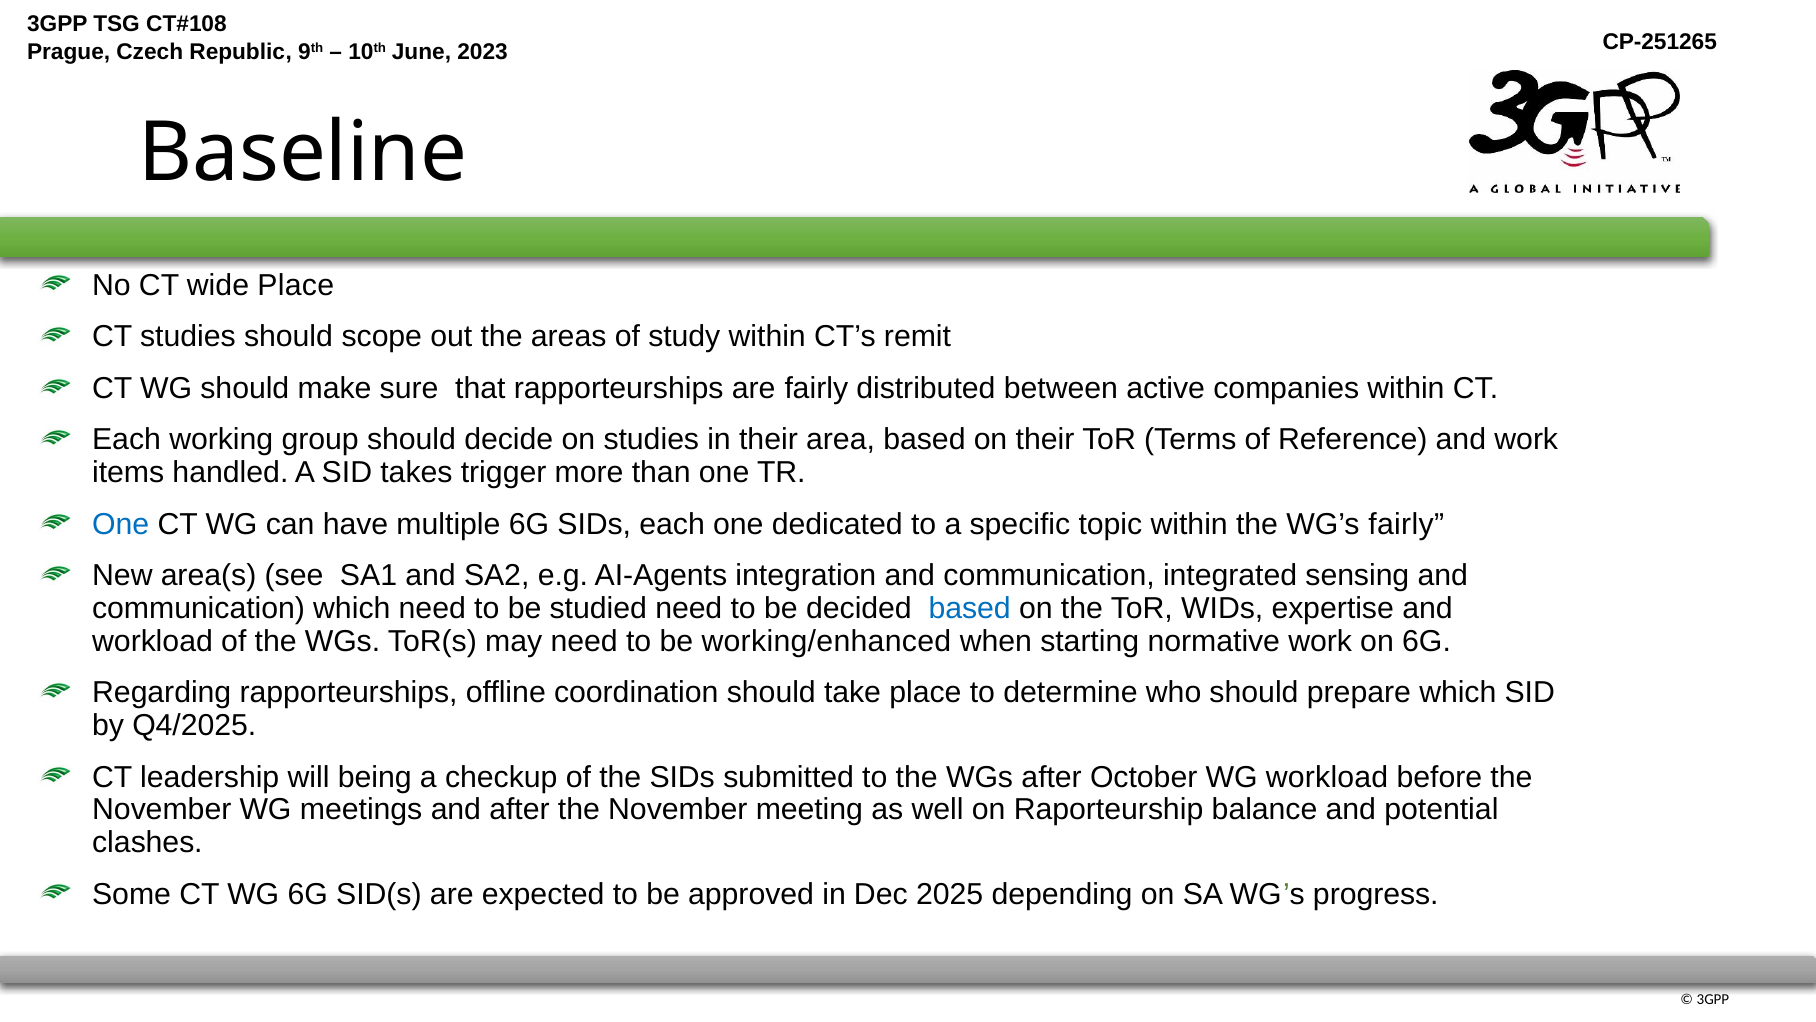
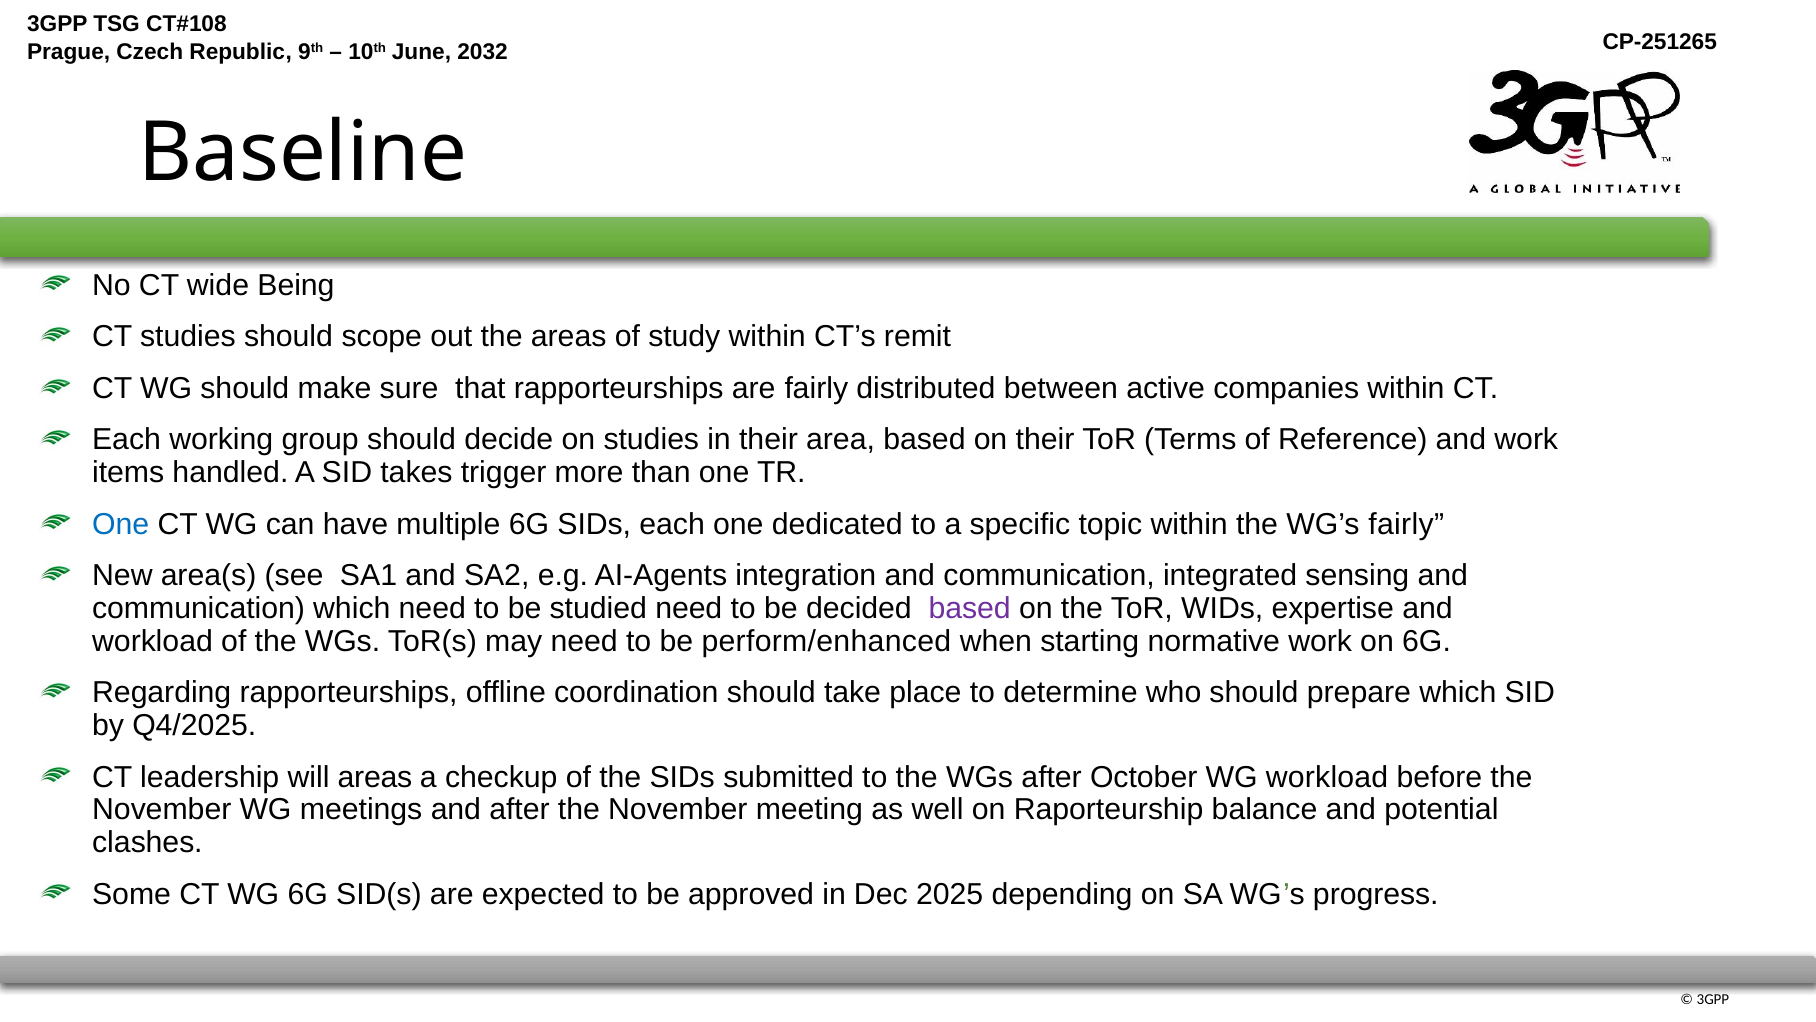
2023: 2023 -> 2032 (483, 51)
wide Place: Place -> Being (296, 285)
based colour: blue -> purple (970, 608)
working/enhanced: working/enhanced -> perform/enhanced (826, 641)
will being: being -> areas (375, 777)
